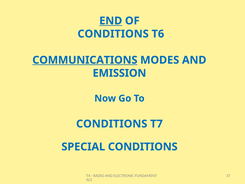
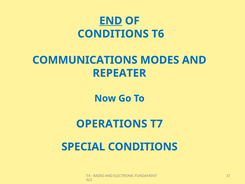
COMMUNICATIONS underline: present -> none (85, 60)
EMISSION: EMISSION -> REPEATER (119, 73)
CONDITIONS: CONDITIONS -> OPERATIONS (112, 124)
